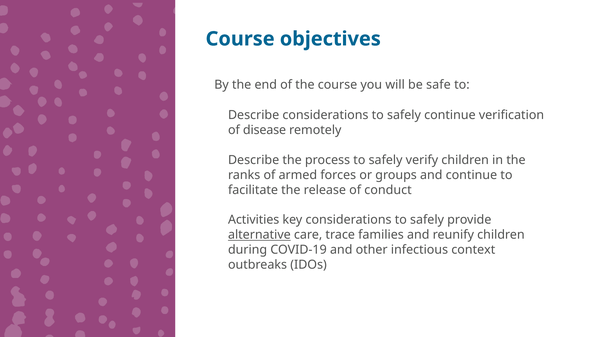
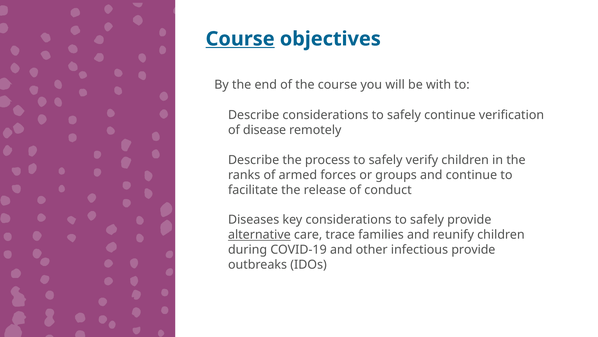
Course underline: none -> present (240, 39)
safe: safe -> with (439, 85)
Activities: Activities -> Diseases (254, 219)
infectious context: context -> provide (473, 249)
